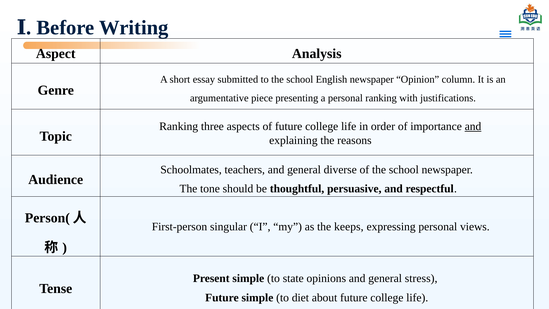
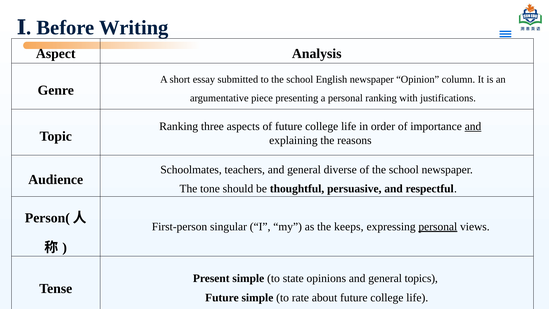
personal underline: none -> present (438, 226)
stress: stress -> topics (421, 278)
diet: diet -> rate (300, 297)
